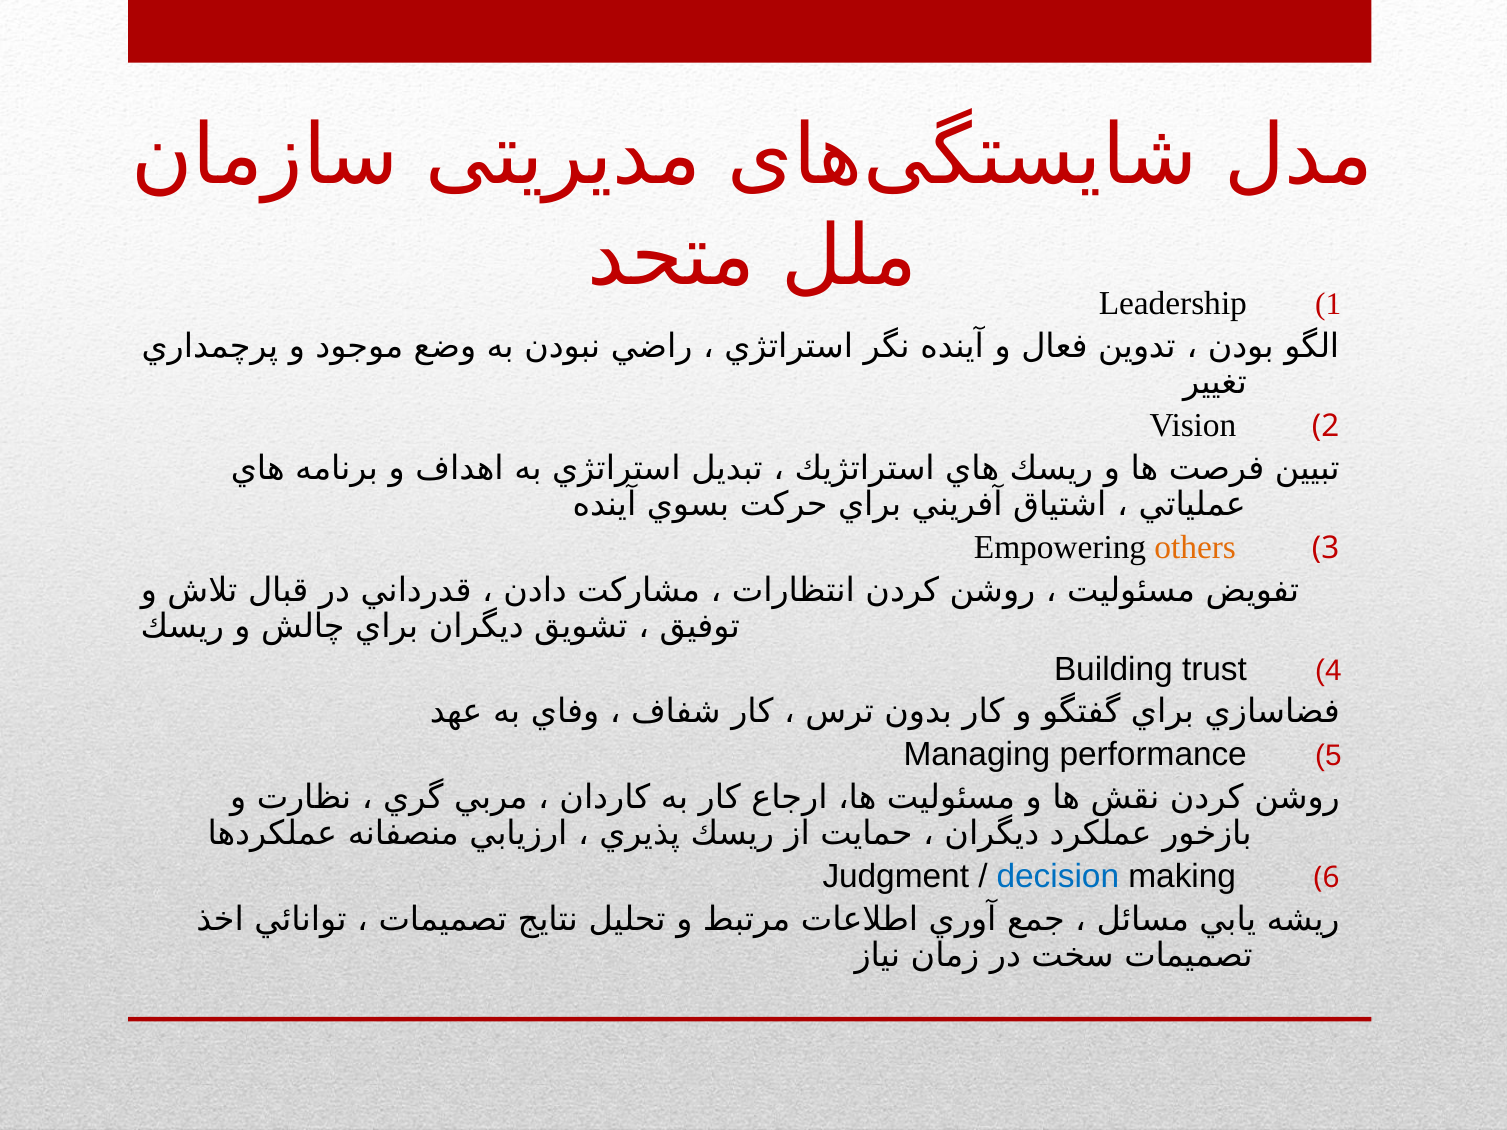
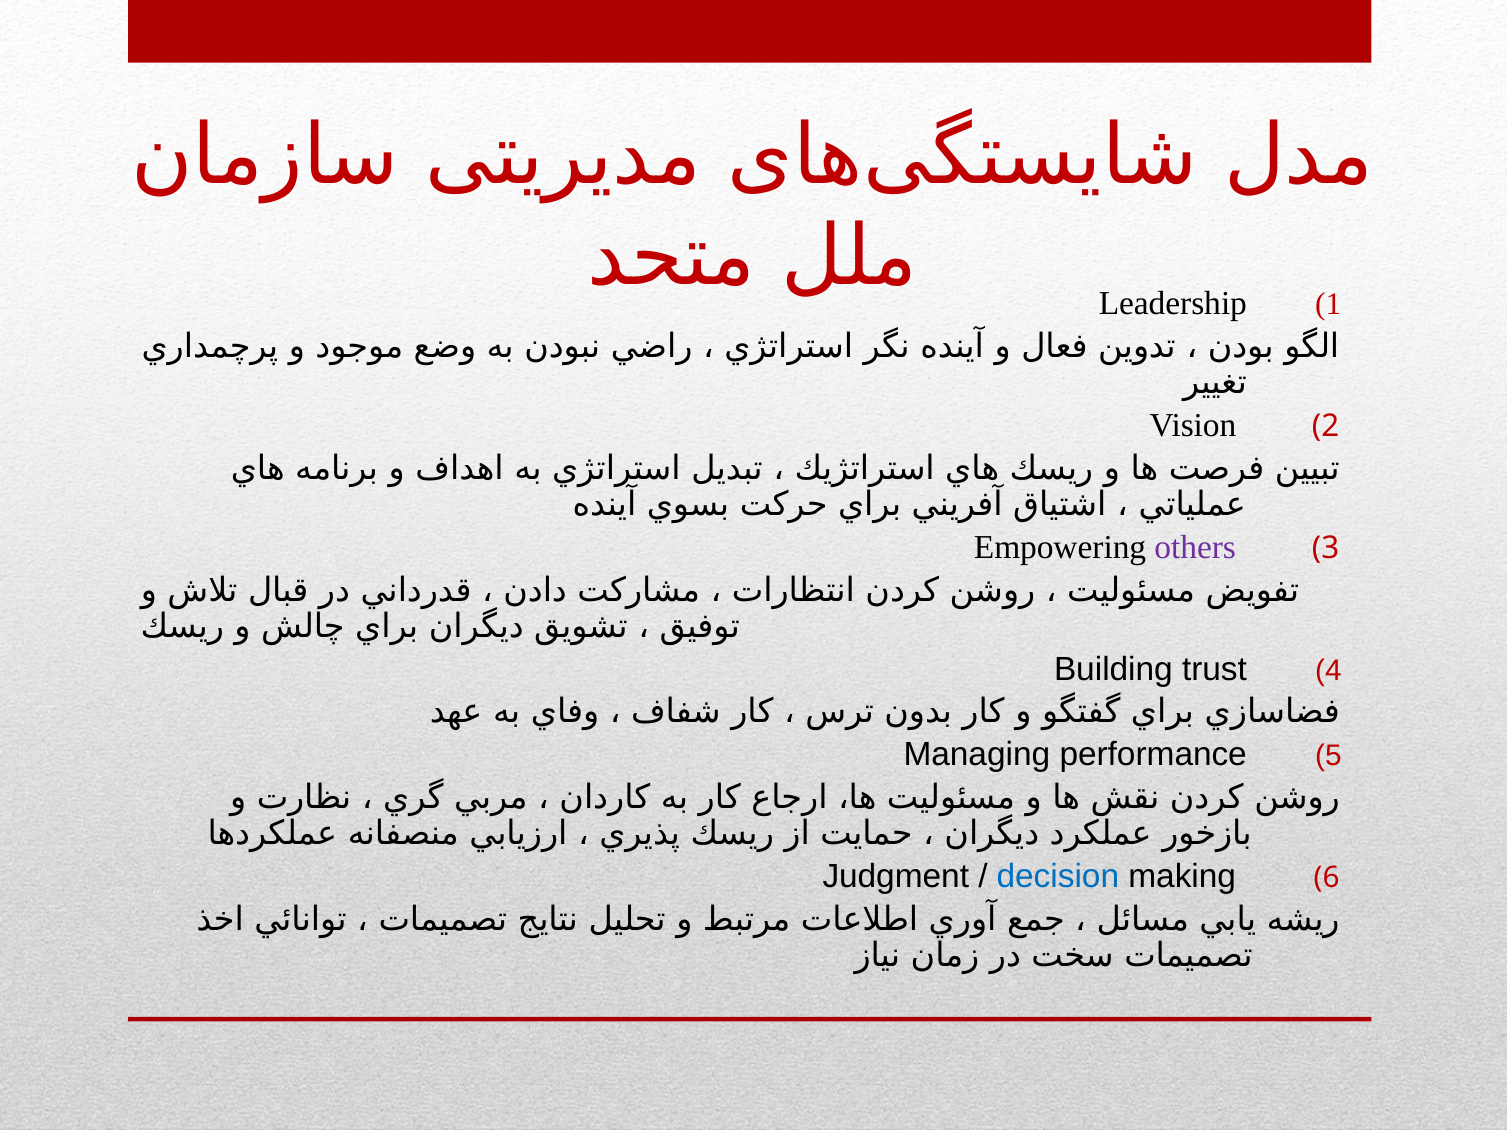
others colour: orange -> purple (1195, 547)
